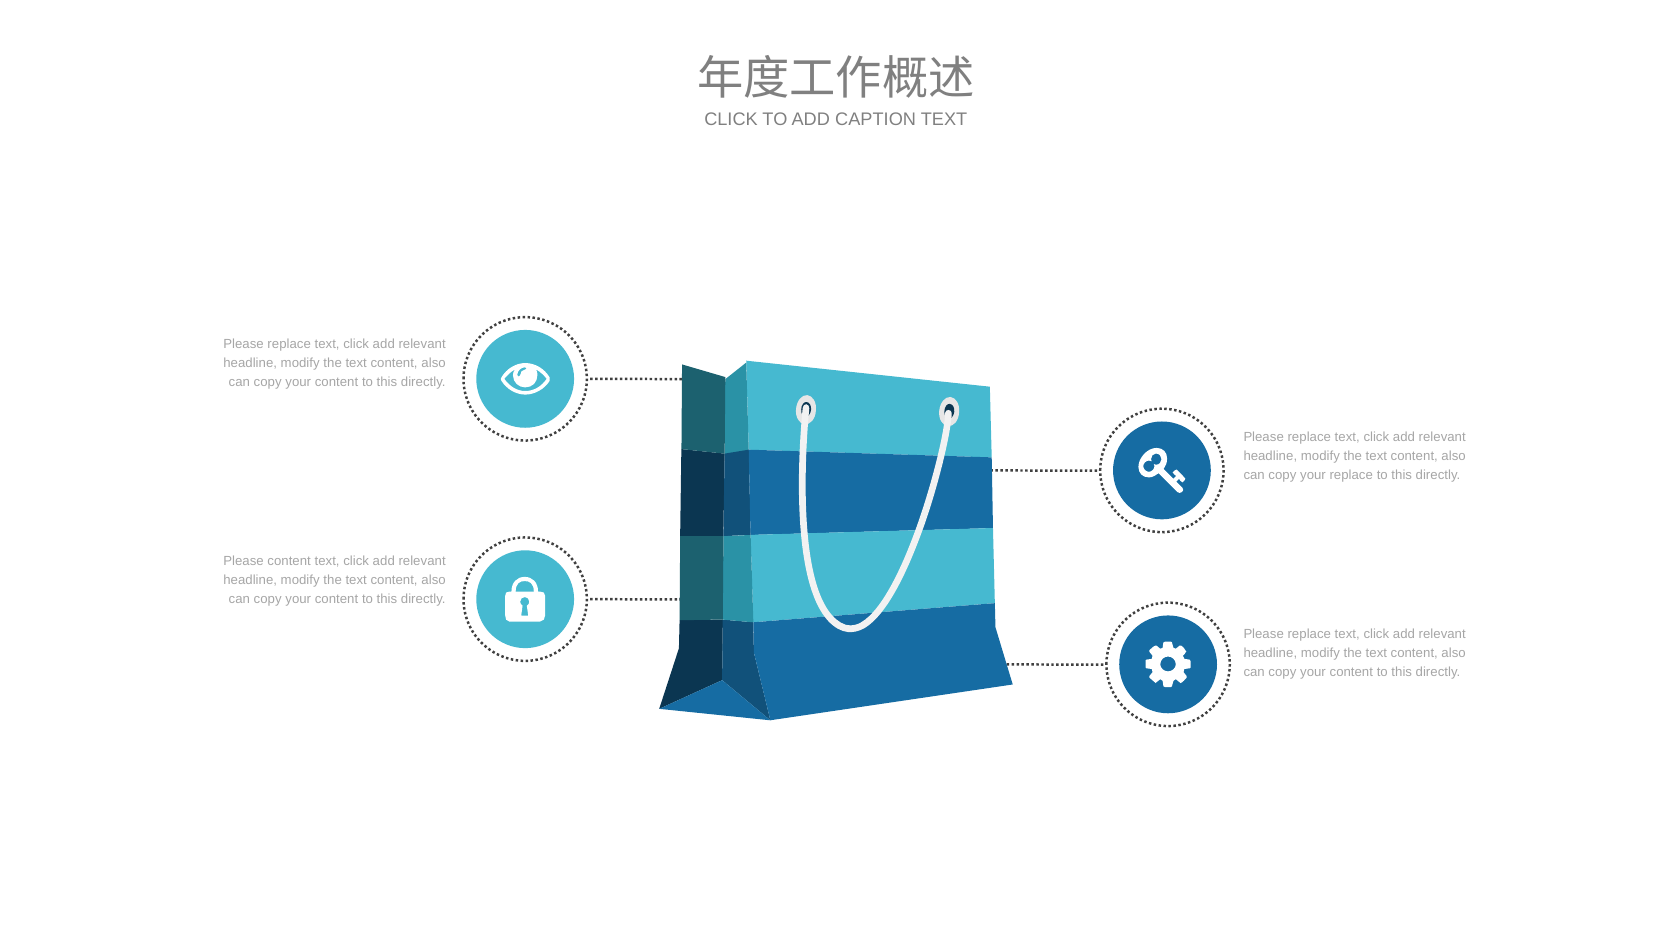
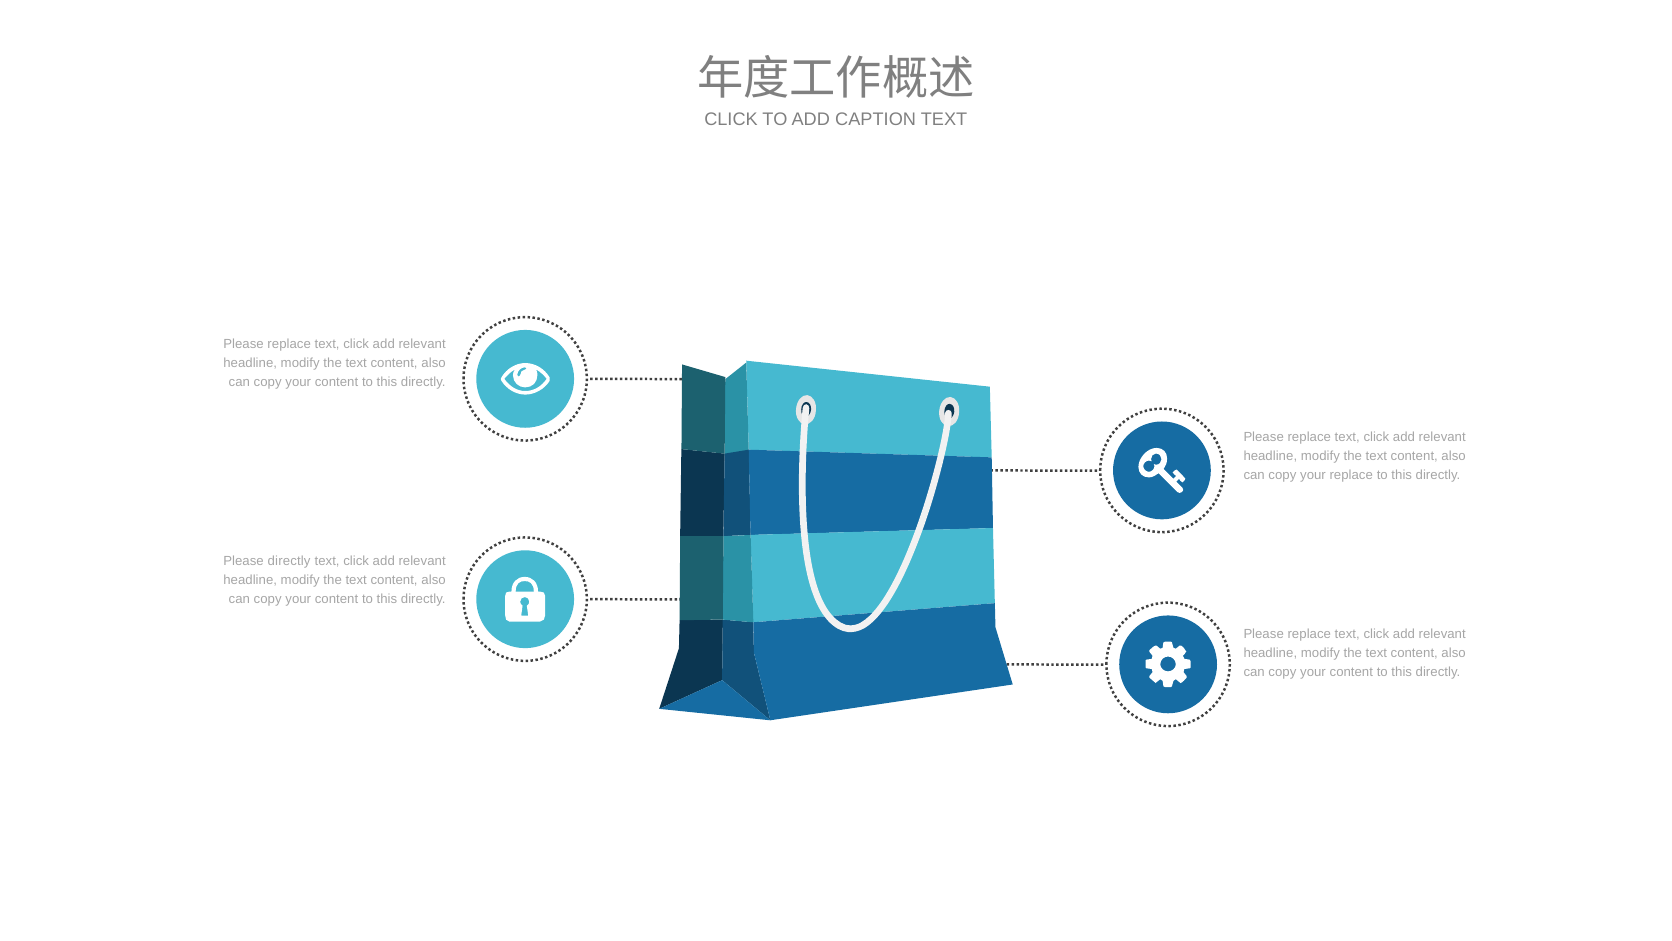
Please content: content -> directly (289, 561)
